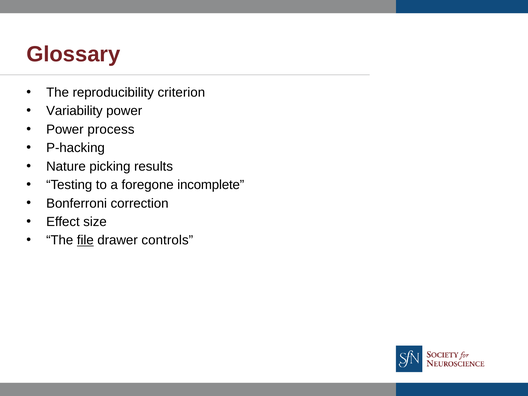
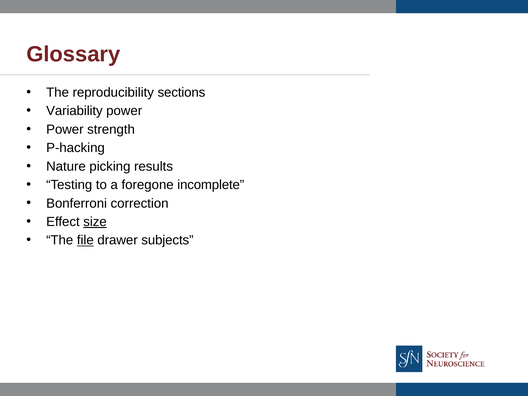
criterion: criterion -> sections (181, 92)
process: process -> strength (111, 129)
size underline: none -> present (95, 222)
controls: controls -> subjects (167, 240)
